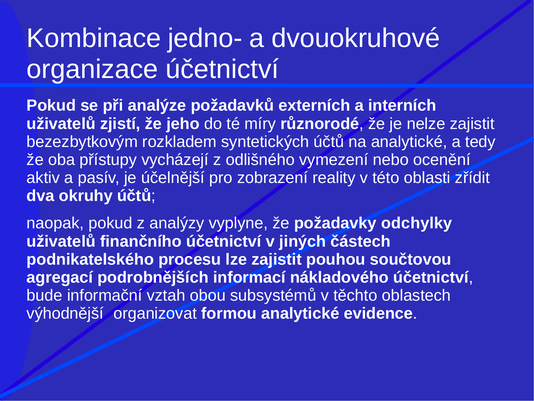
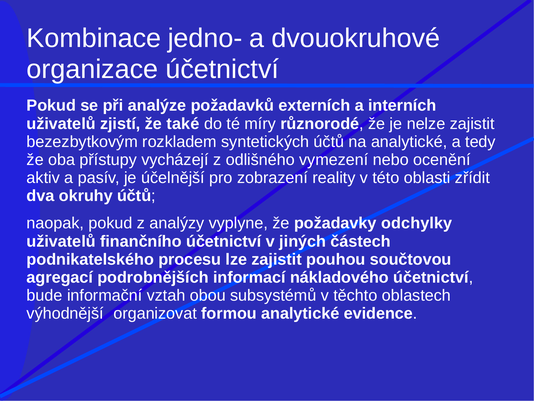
jeho: jeho -> také (183, 124)
